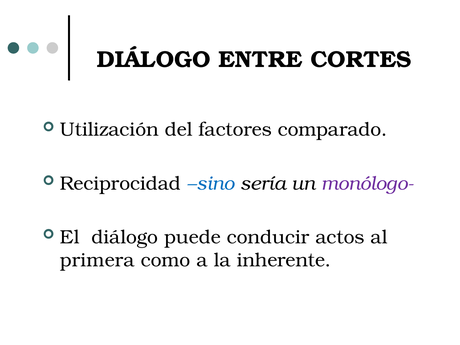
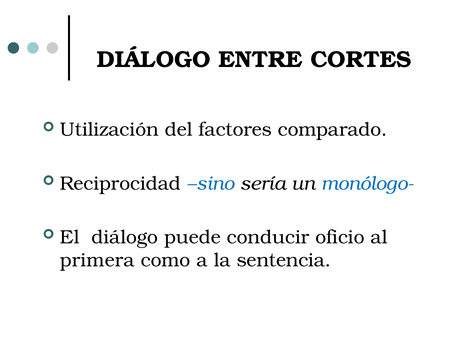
monólogo- colour: purple -> blue (367, 183)
actos: actos -> oficio (340, 237)
inherente: inherente -> sentencia (284, 260)
